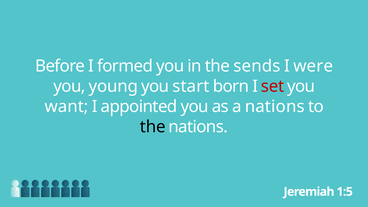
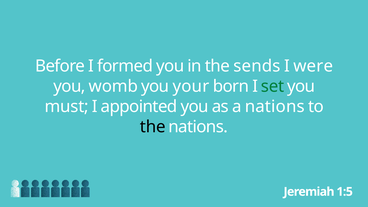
young: young -> womb (113, 86)
start: start -> your (191, 86)
set colour: red -> green (273, 86)
want: want -> must (67, 106)
